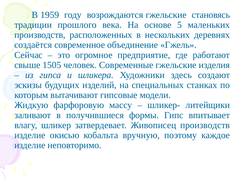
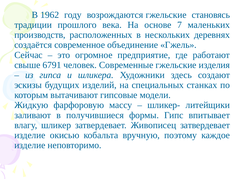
1959: 1959 -> 1962 (50, 15)
5: 5 -> 7 (180, 25)
1505: 1505 -> 6791 (52, 65)
Живописец производств: производств -> затвердевает (205, 125)
